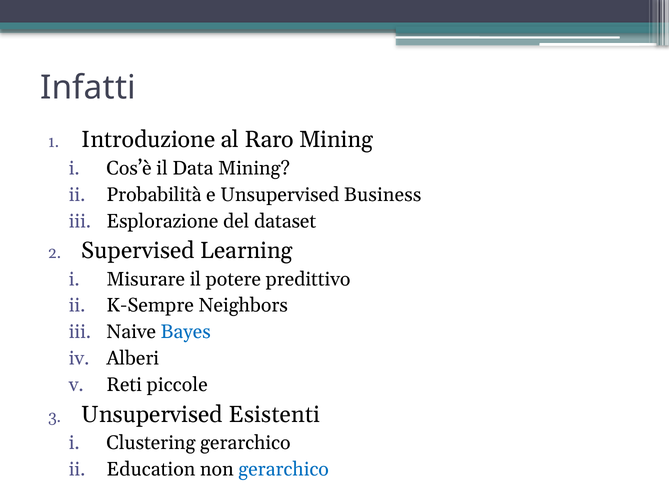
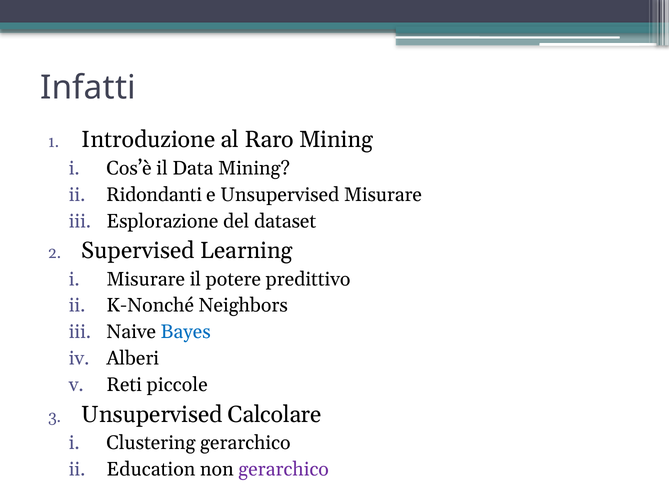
Probabilità: Probabilità -> Ridondanti (154, 195)
Unsupervised Business: Business -> Misurare (383, 195)
K-Sempre: K-Sempre -> K-Nonché (150, 305)
Esistenti: Esistenti -> Calcolare (275, 414)
gerarchico colour: blue -> purple (284, 469)
